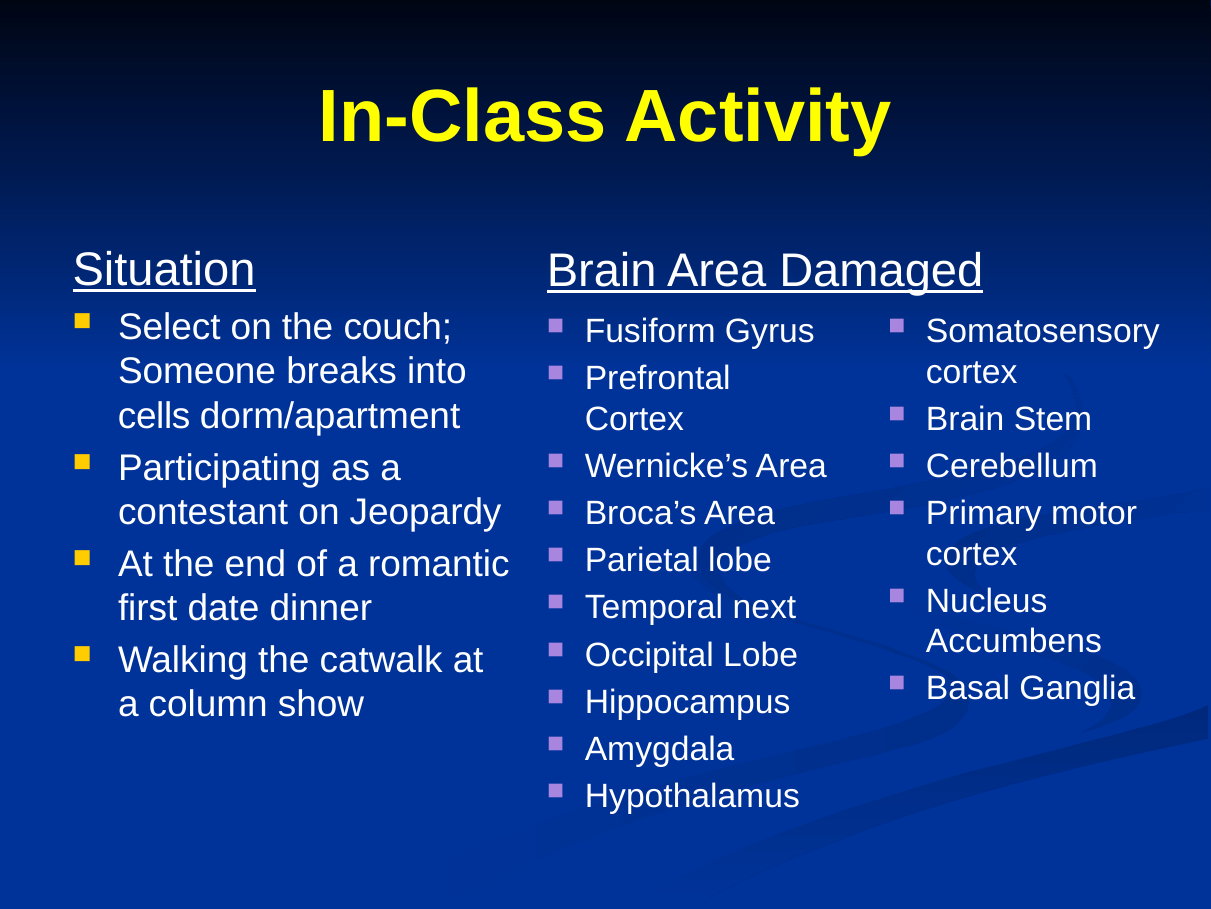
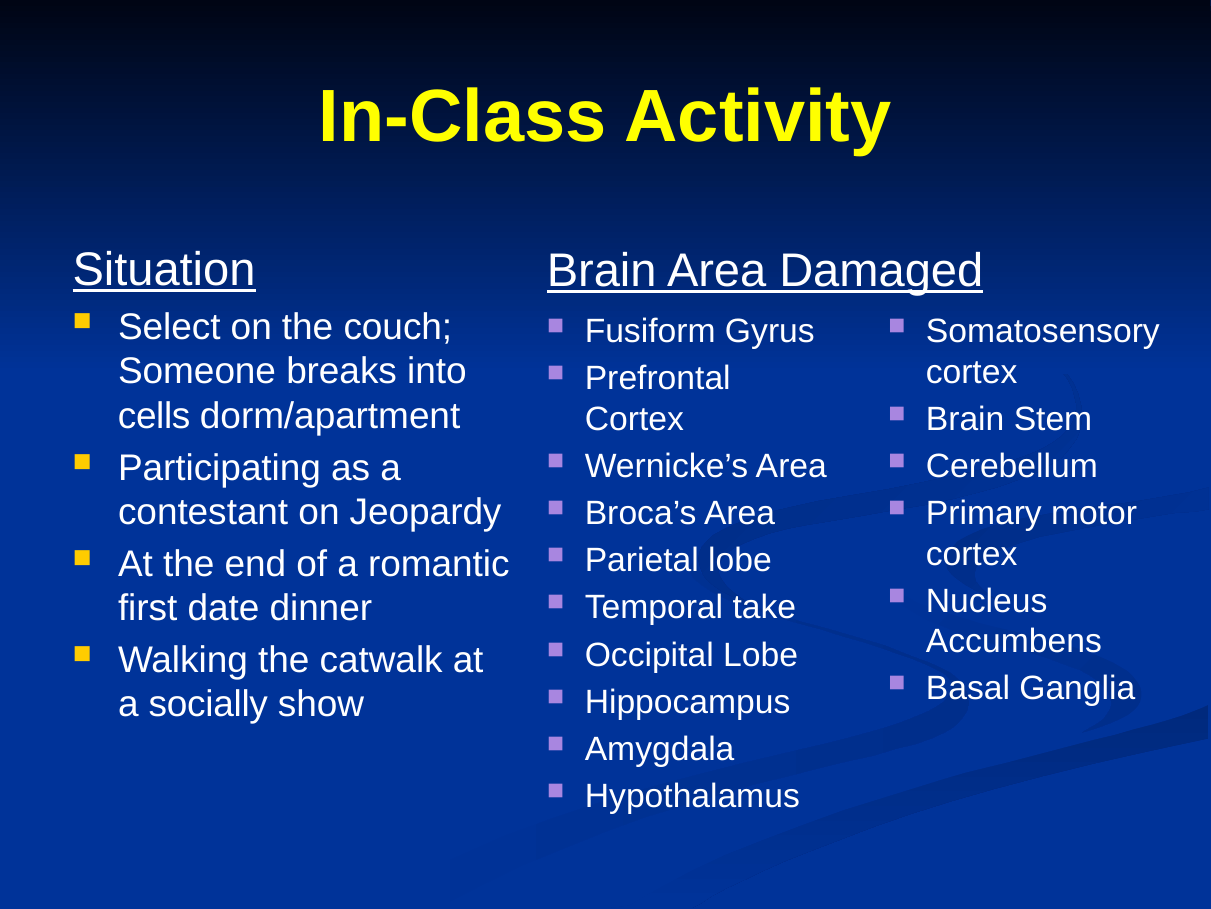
next: next -> take (764, 607)
column: column -> socially (208, 704)
